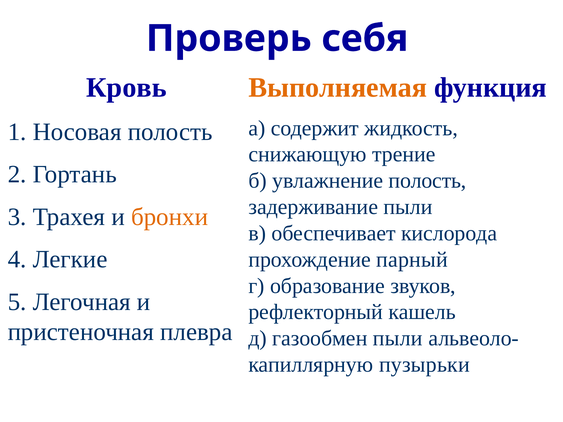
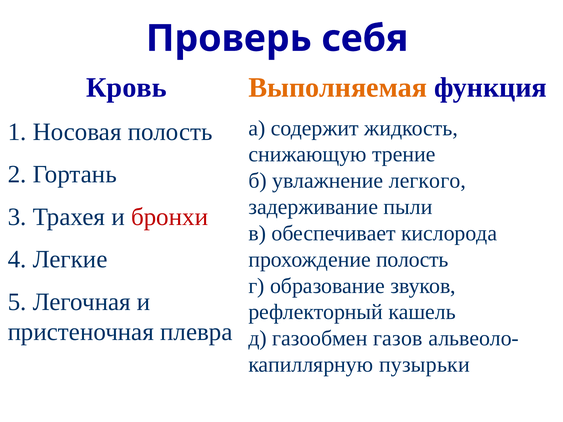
увлажнение полость: полость -> легкого (427, 181)
бронхи colour: orange -> red (170, 217)
прохождение парный: парный -> полость (412, 260)
газообмен пыли: пыли -> газов (398, 339)
